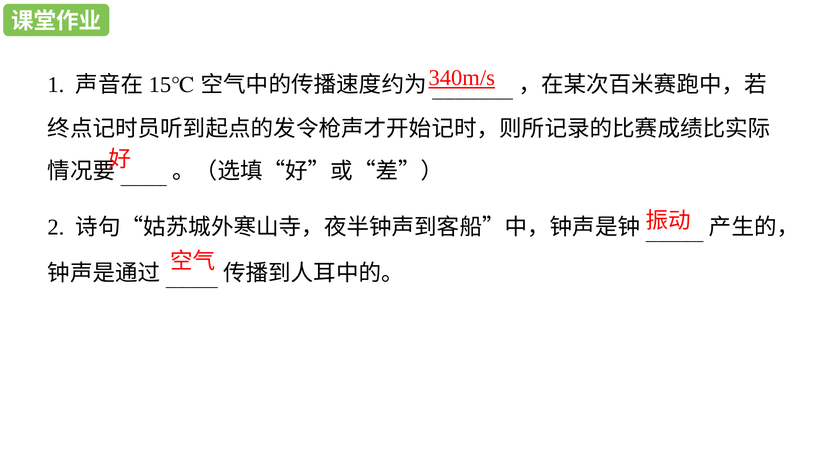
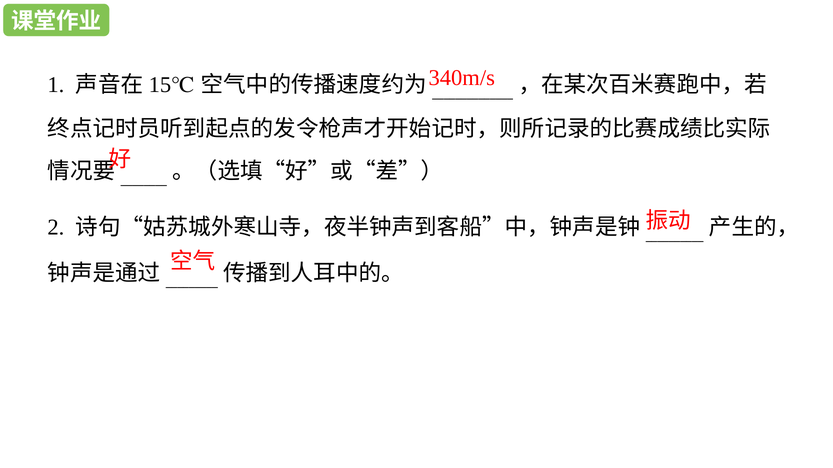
340m/s underline: present -> none (462, 78)
